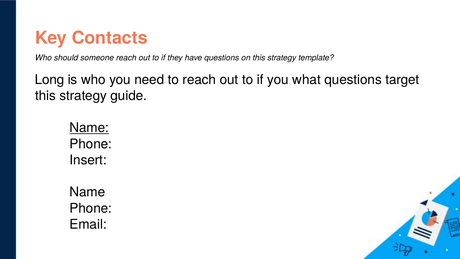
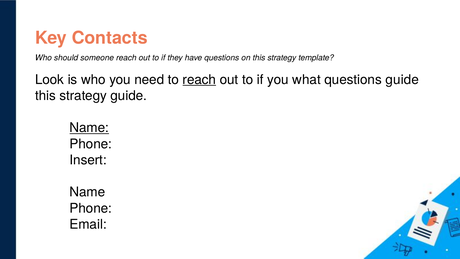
Long: Long -> Look (50, 80)
reach underline: none -> present (199, 80)
questions target: target -> guide (402, 80)
